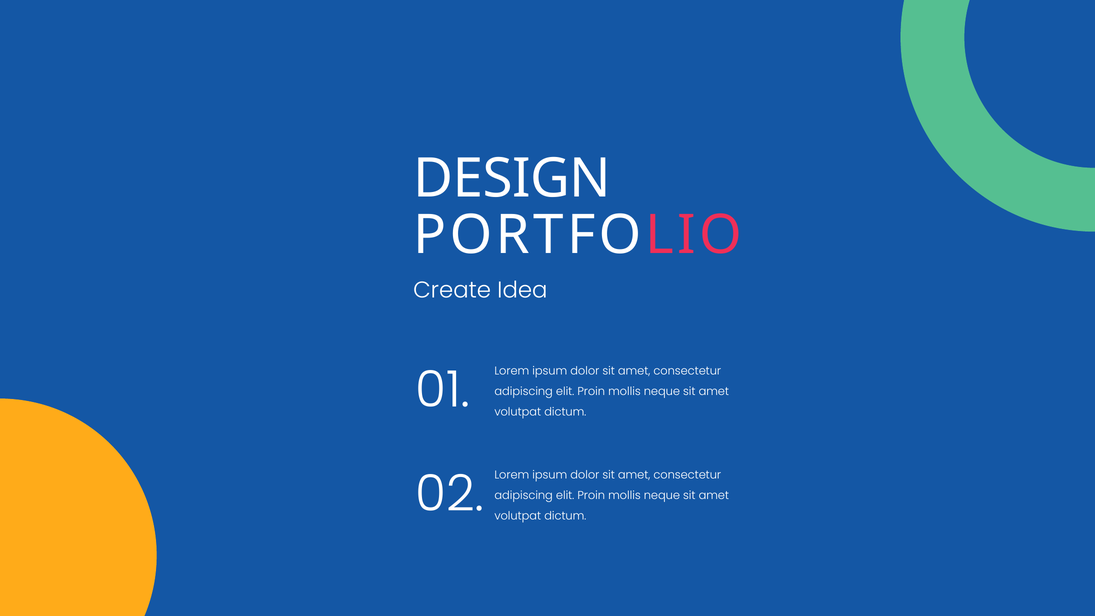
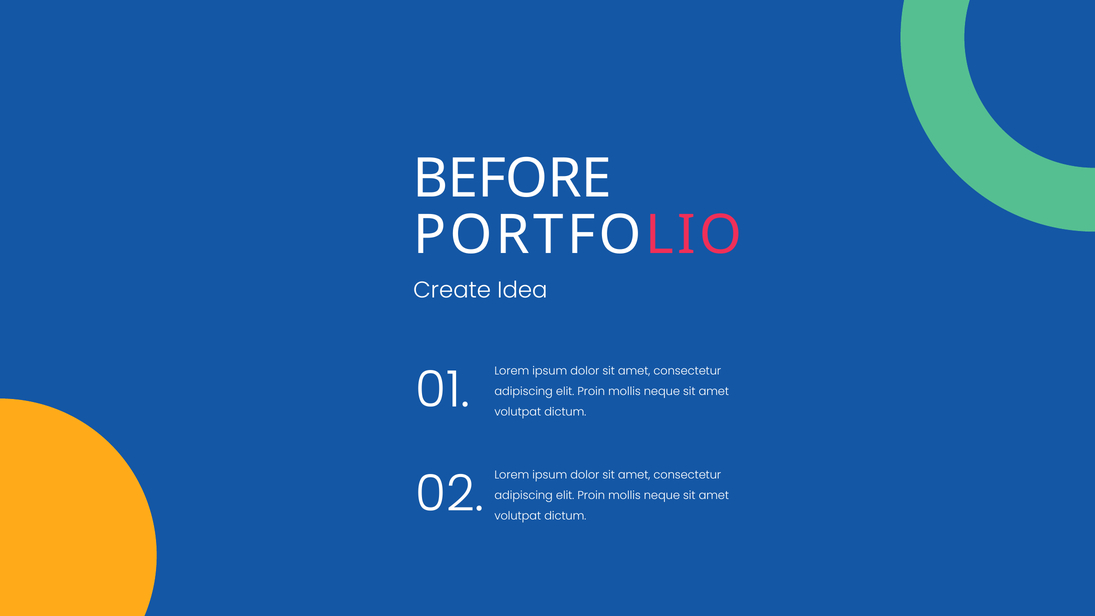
DESIGN: DESIGN -> BEFORE (512, 179)
